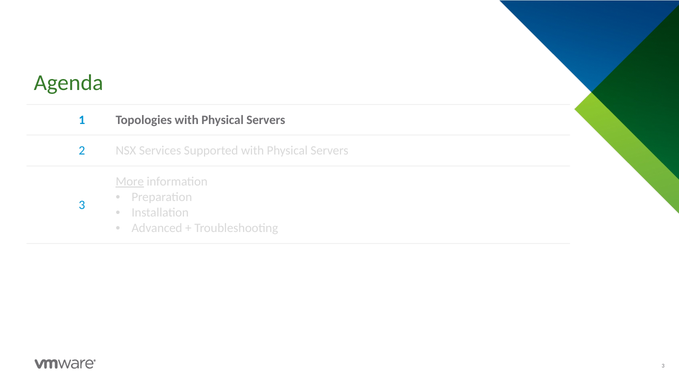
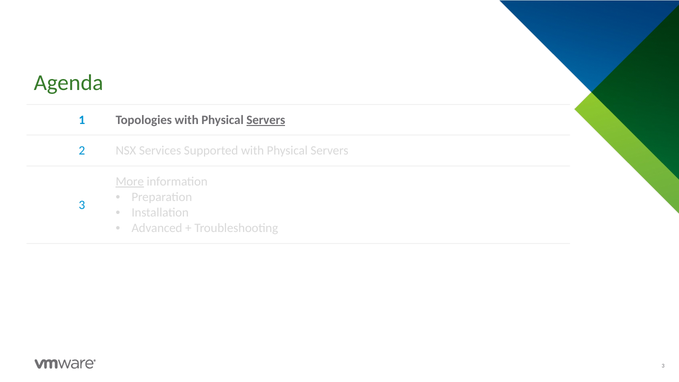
Servers underline: none -> present (266, 120)
